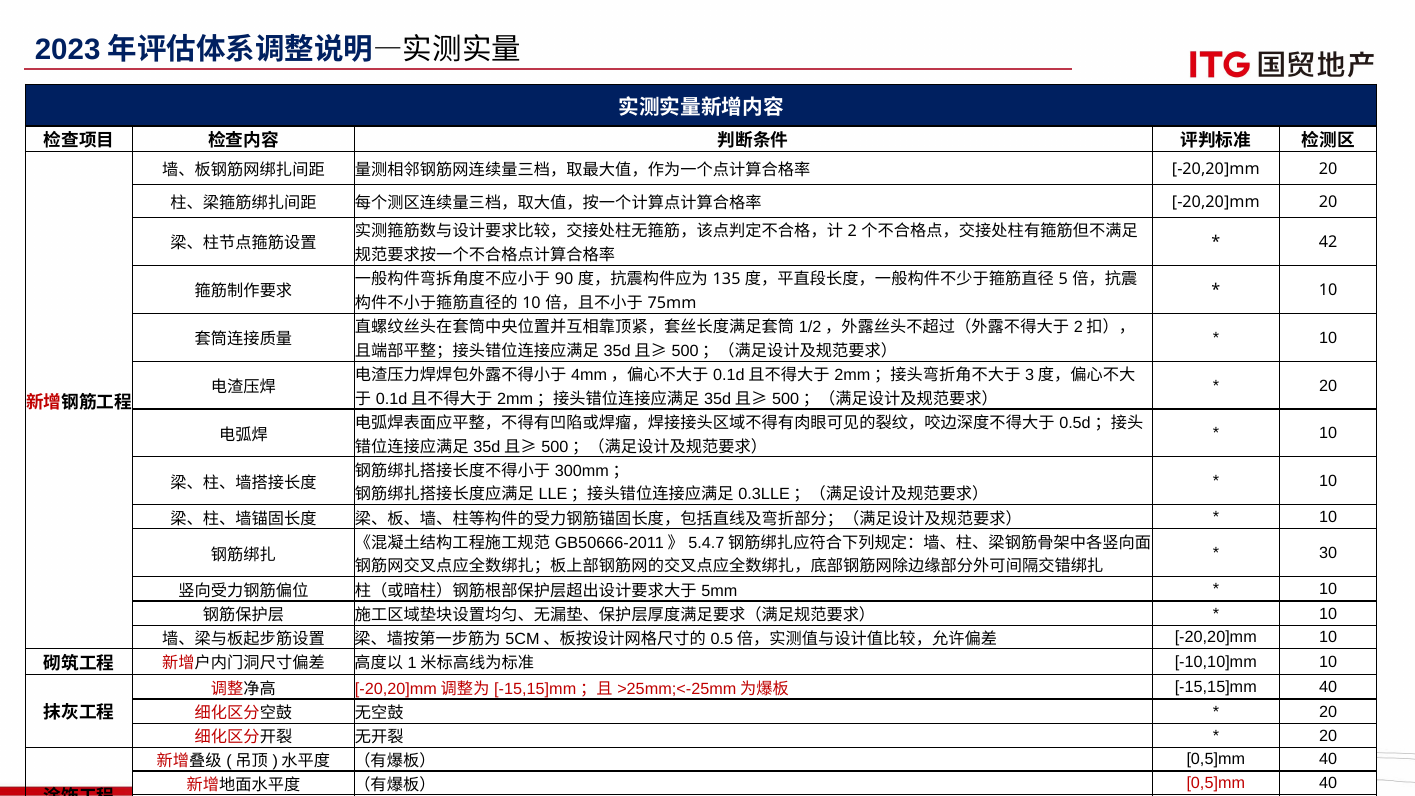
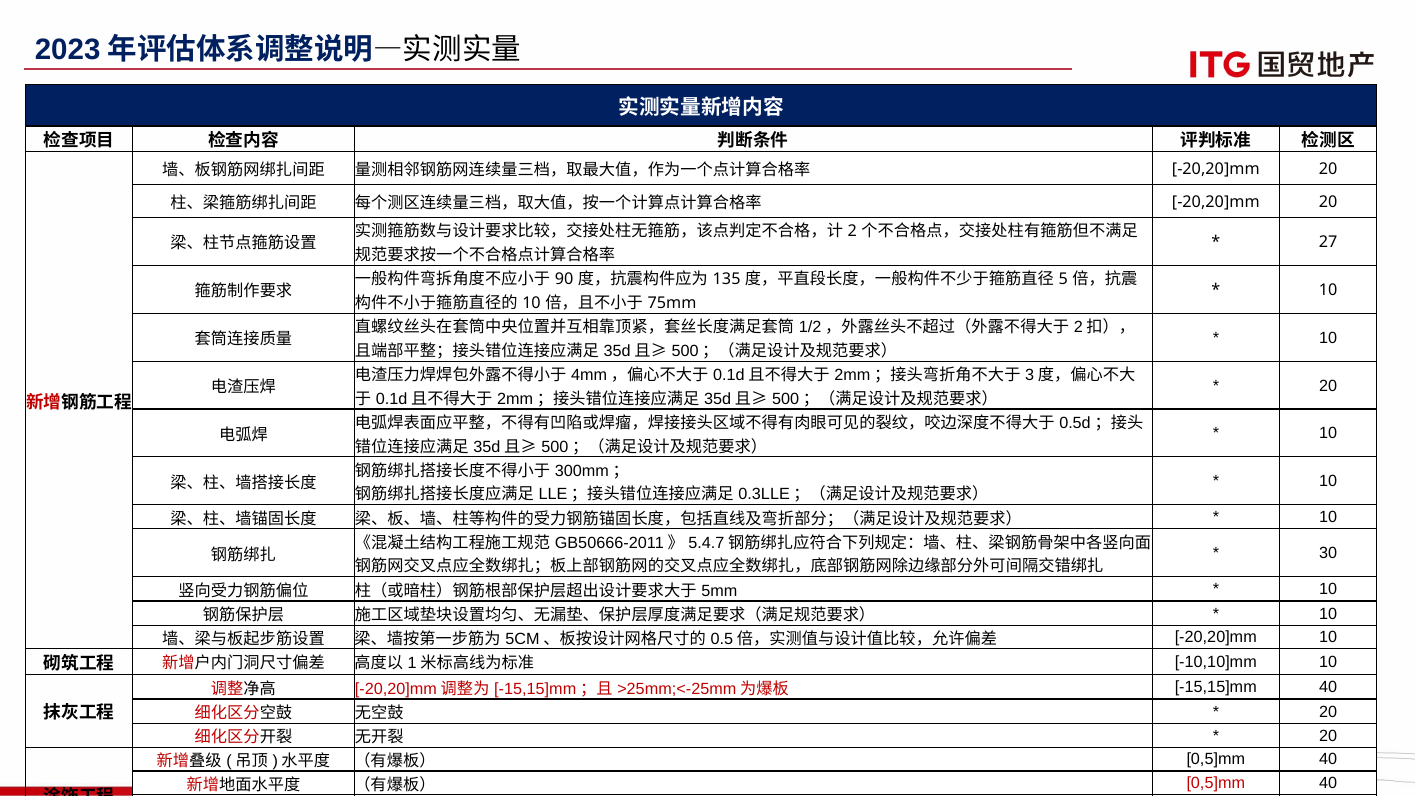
42: 42 -> 27 (1328, 242)
